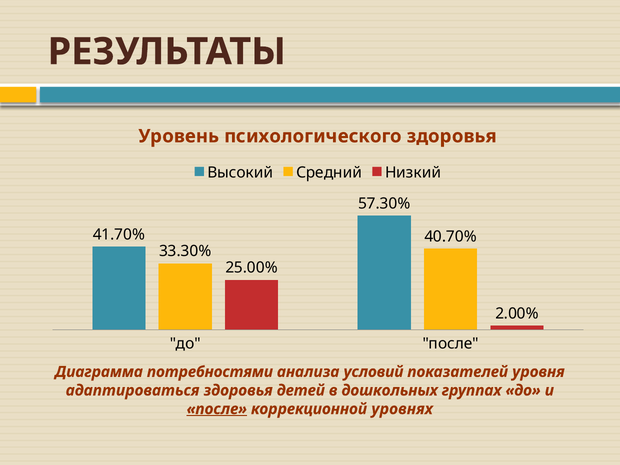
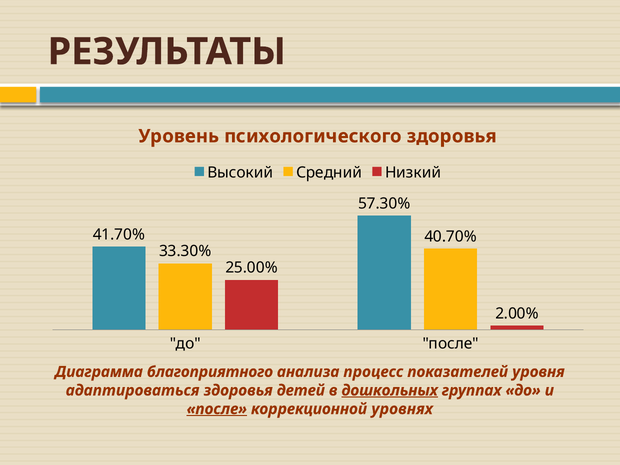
потребностями: потребностями -> благоприятного (210, 372)
условий: условий -> процесс (373, 372)
дошкольных underline: none -> present (390, 390)
